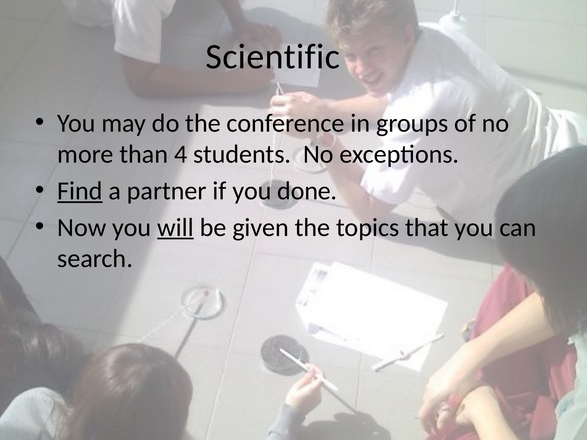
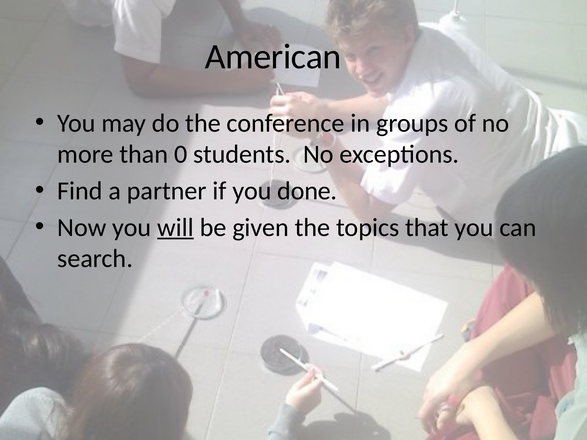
Scientific: Scientific -> American (273, 57)
4: 4 -> 0 (181, 154)
Find underline: present -> none (80, 191)
